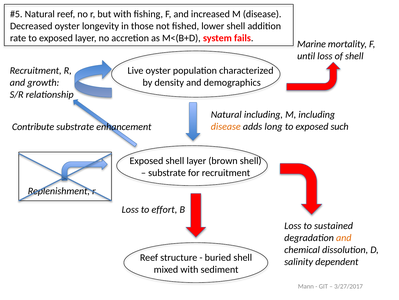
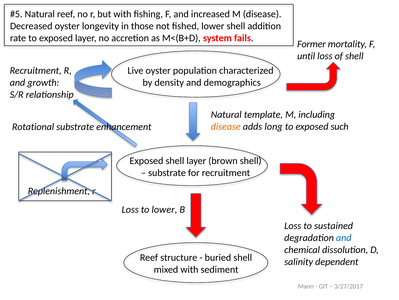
Marine: Marine -> Former (311, 44)
Natural including: including -> template (263, 114)
Contribute: Contribute -> Rotational (33, 126)
to effort: effort -> lower (164, 209)
and colour: orange -> blue (344, 237)
